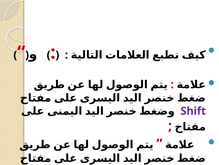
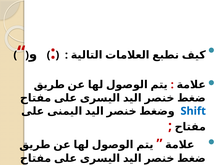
Shift colour: purple -> blue (193, 111)
